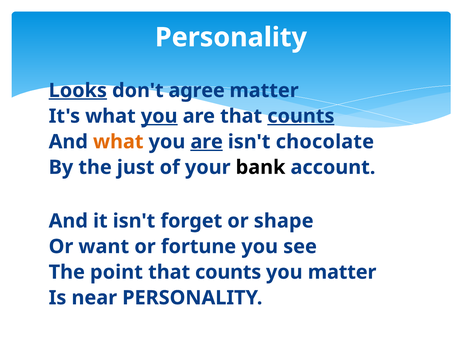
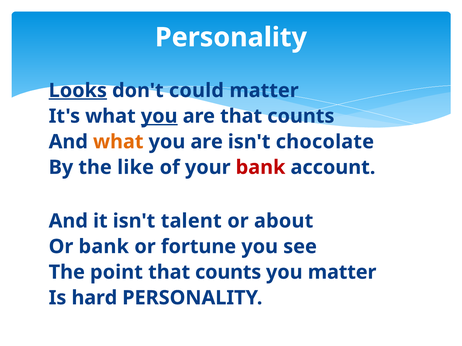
agree: agree -> could (196, 91)
counts underline: present -> none (301, 116)
are underline: present -> none (207, 142)
just: just -> like (136, 168)
bank colour: black -> red (261, 168)
forget: forget -> talent (191, 221)
shape: shape -> about (284, 221)
Or want: want -> bank (104, 247)
near: near -> hard (94, 298)
